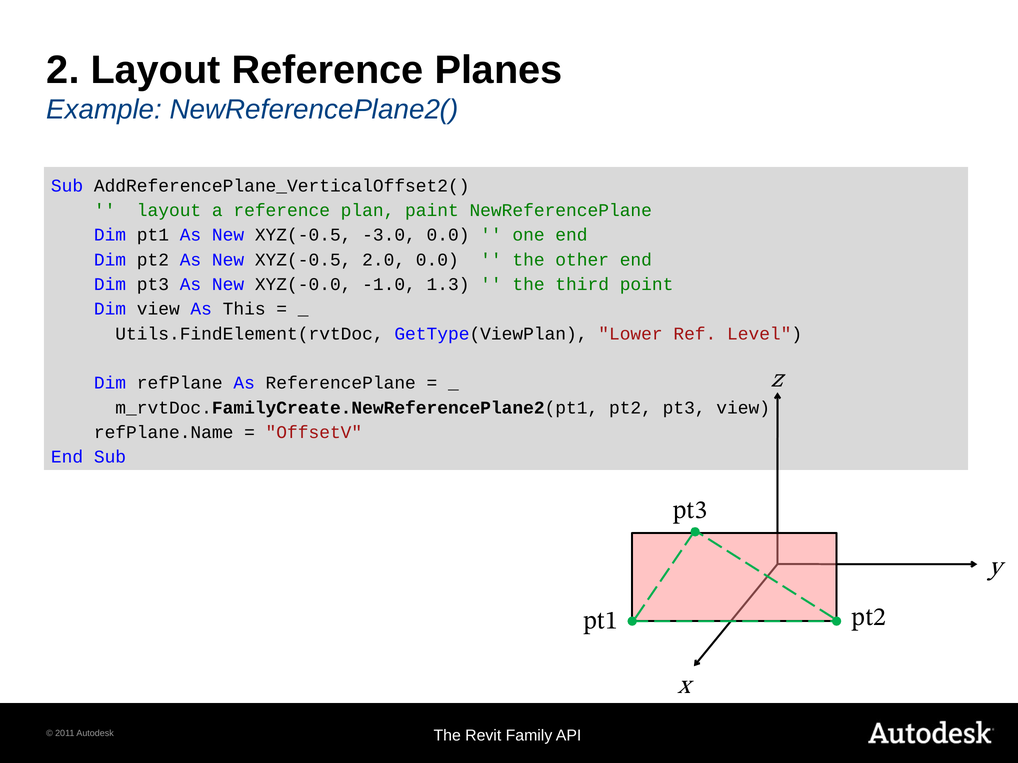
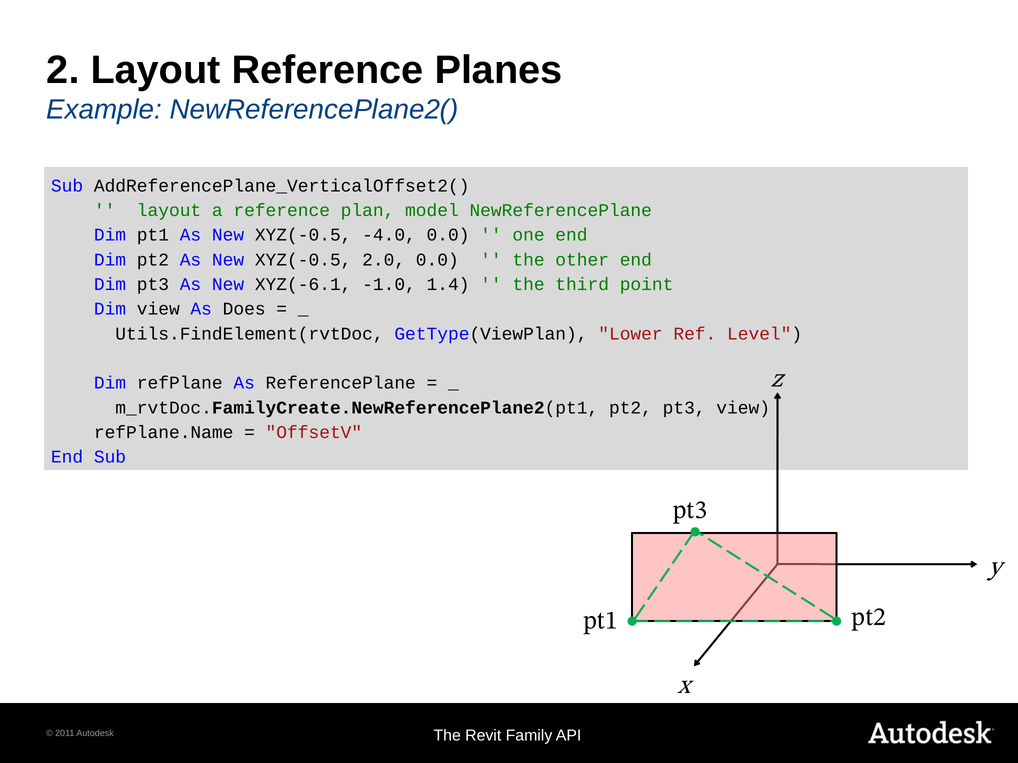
paint: paint -> model (432, 210)
-3.0: -3.0 -> -4.0 (389, 235)
XYZ(-0.0: XYZ(-0.0 -> XYZ(-6.1 (303, 284)
1.3: 1.3 -> 1.4 (448, 284)
This: This -> Does (244, 309)
